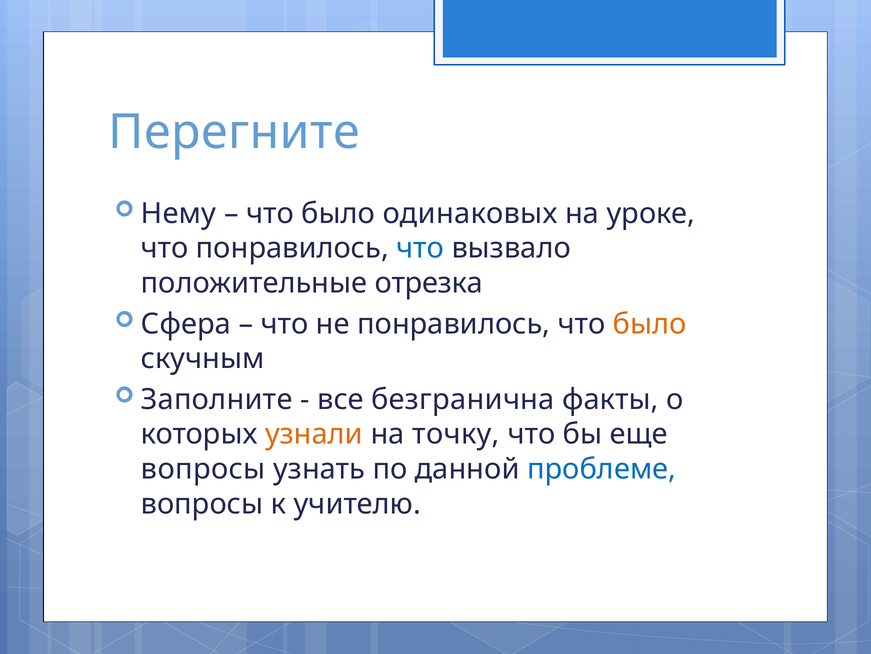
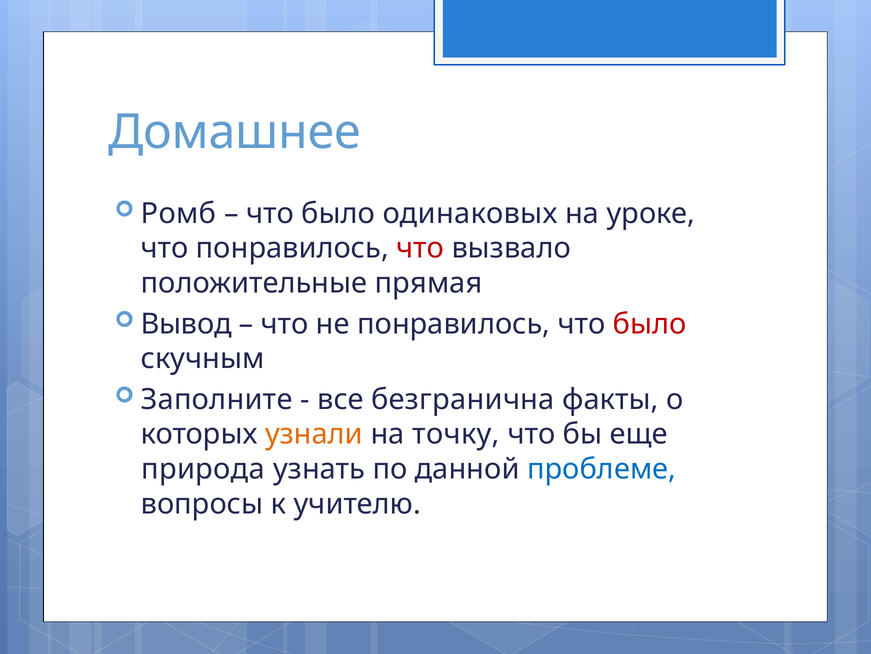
Перегните: Перегните -> Домашнее (234, 132)
Нему: Нему -> Ромб (179, 213)
что colour: blue -> red (420, 248)
отрезка: отрезка -> прямая (429, 283)
Сфера: Сфера -> Вывод (186, 324)
было colour: orange -> red (650, 324)
вопросы: вопросы -> природа (203, 469)
